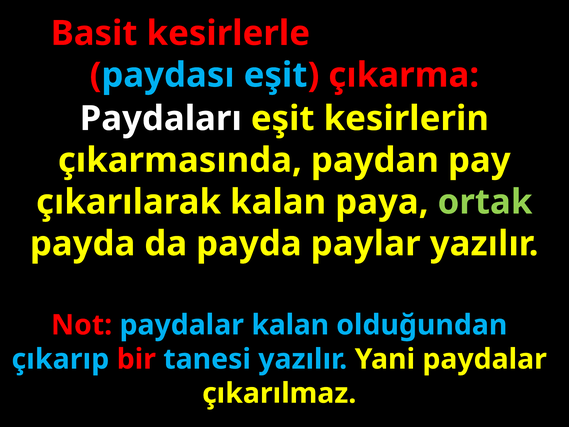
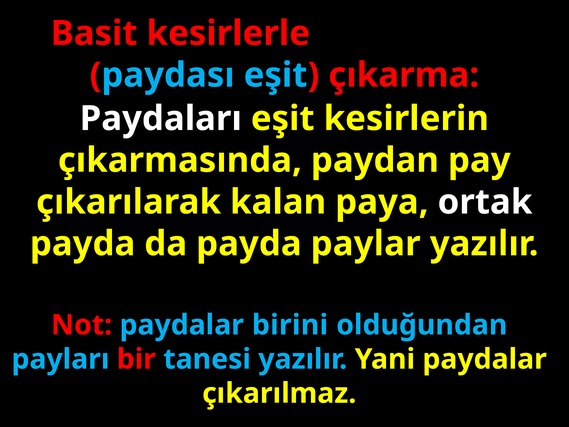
ortak colour: light green -> white (485, 202)
paydalar kalan: kalan -> birini (290, 325)
çıkarıp: çıkarıp -> payları (60, 359)
